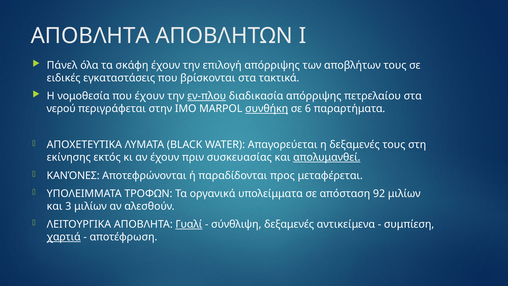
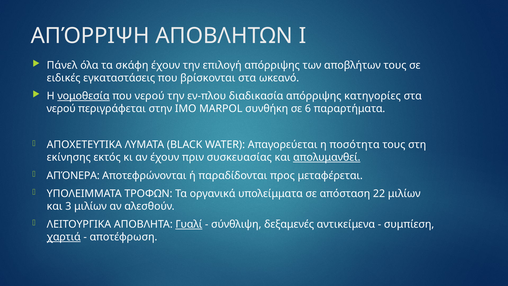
ΑΠΟΒΛΗΤΑ: ΑΠΟΒΛΗΤΑ -> ΑΠΌΡΡΙΨΗ (90, 36)
τακτικά: τακτικά -> ωκεανό (279, 78)
νομοθεσία underline: none -> present (83, 96)
που έχουν: έχουν -> νερού (150, 96)
εν-πλου underline: present -> none (207, 96)
πετρελαίου: πετρελαίου -> κατηγορίες (373, 96)
συνθήκη underline: present -> none (267, 109)
η δεξαμενές: δεξαμενές -> ποσότητα (355, 145)
ΚΑΝΌΝΕΣ: ΚΑΝΌΝΕΣ -> ΑΠΌΝΕΡΑ (73, 175)
92: 92 -> 22 (379, 193)
